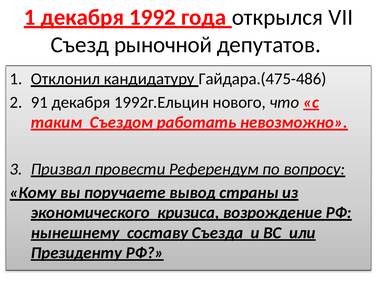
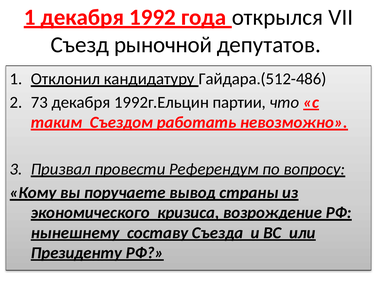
Гайдара.(475-486: Гайдара.(475-486 -> Гайдара.(512-486 (262, 79)
91: 91 -> 73 (39, 103)
нового: нового -> партии (239, 103)
